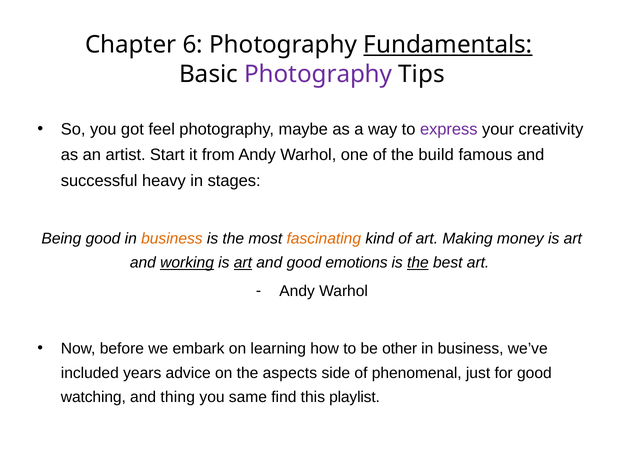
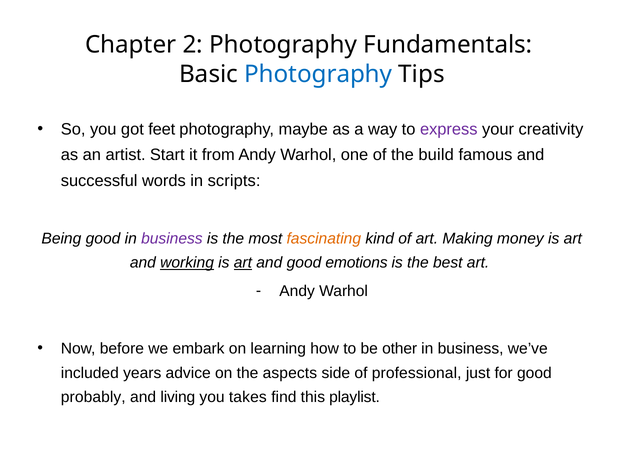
6: 6 -> 2 (193, 45)
Fundamentals underline: present -> none (448, 45)
Photography colour: purple -> blue (318, 74)
feel: feel -> feet (162, 129)
heavy: heavy -> words (164, 181)
stages: stages -> scripts (234, 181)
business colour: orange -> purple (172, 238)
the underline: present -> none (418, 263)
phenomenal: phenomenal -> professional (417, 373)
watching: watching -> probably (93, 397)
thing: thing -> living (178, 397)
same: same -> takes (248, 397)
